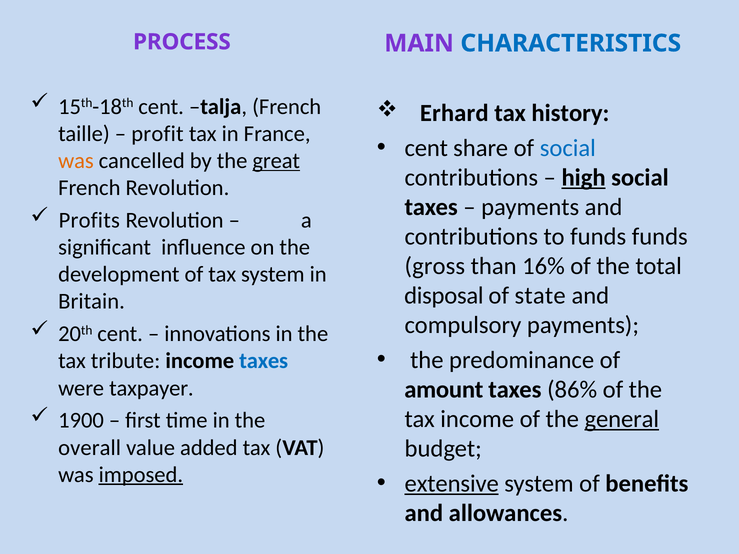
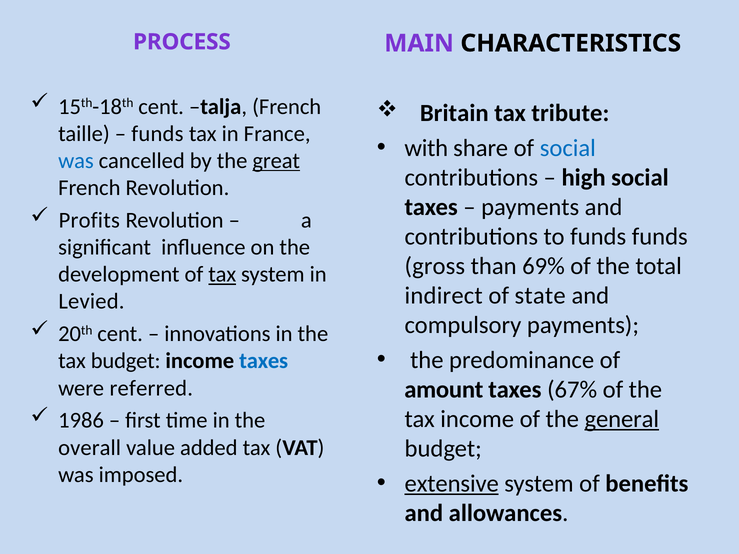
CHARACTERISTICS colour: blue -> black (571, 43)
Erhard: Erhard -> Britain (454, 113)
history: history -> tribute (570, 113)
profit: profit -> funds (157, 134)
cent: cent -> with (426, 148)
was colour: orange -> blue (76, 161)
high underline: present -> none (584, 178)
16%: 16% -> 69% (543, 266)
tax underline: none -> present (222, 275)
disposal: disposal -> indirect (444, 296)
Britain: Britain -> Levied (91, 302)
tax tribute: tribute -> budget (126, 361)
taxpayer: taxpayer -> referred (151, 388)
86%: 86% -> 67% (572, 390)
1900: 1900 -> 1986 (81, 421)
imposed underline: present -> none (141, 475)
